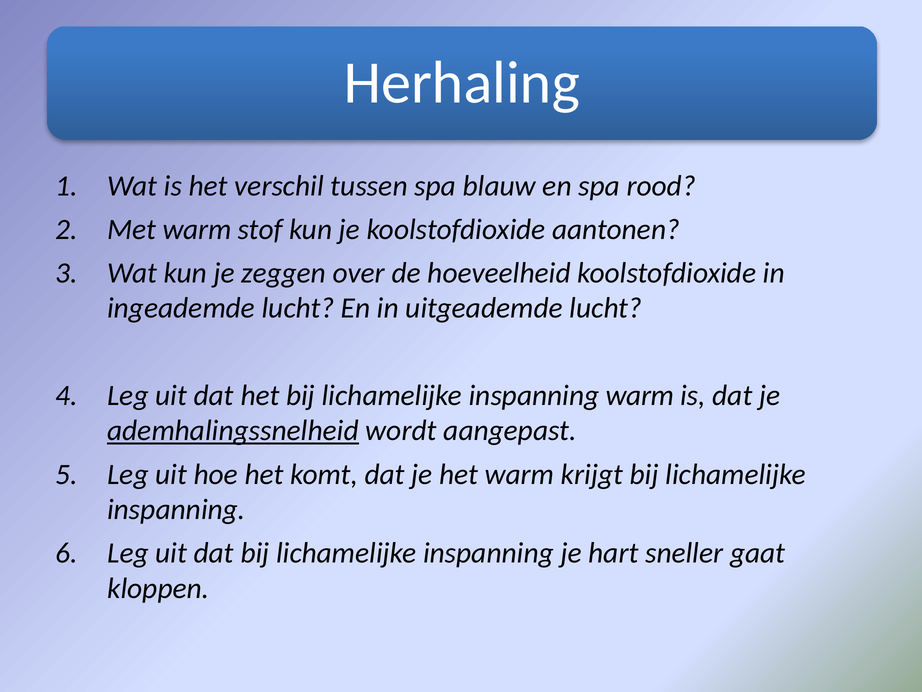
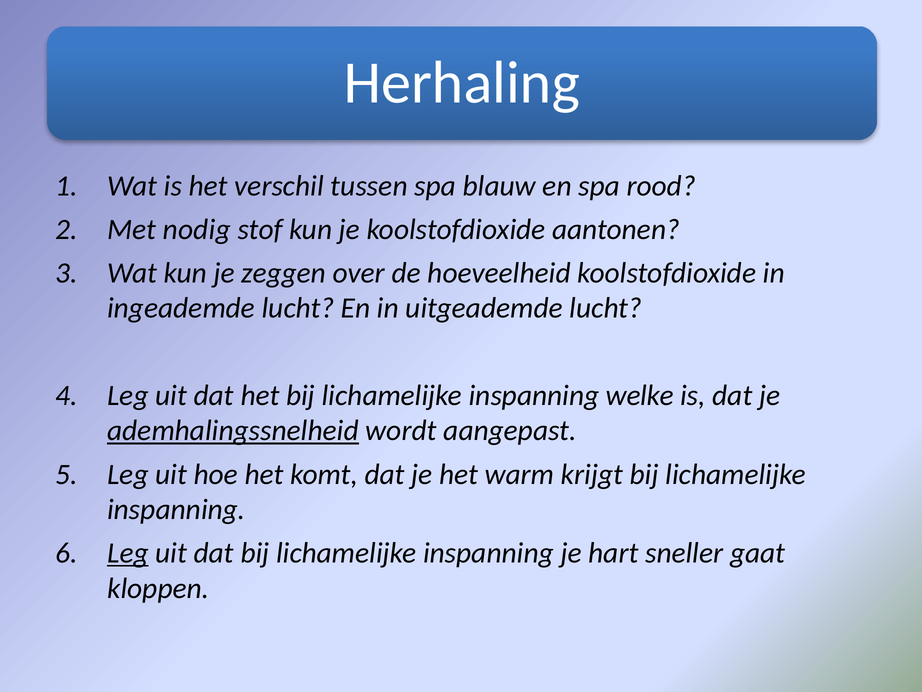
Met warm: warm -> nodig (197, 229)
inspanning warm: warm -> welke (640, 395)
Leg underline: none -> present (128, 553)
